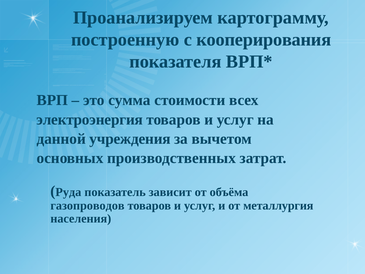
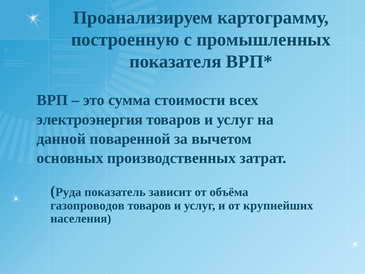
кооперирования: кооперирования -> промышленных (264, 40)
учреждения: учреждения -> поваренной (130, 139)
металлургия: металлургия -> крупнейших (278, 205)
